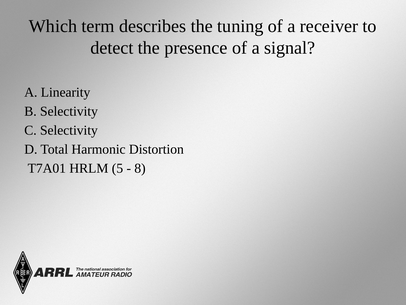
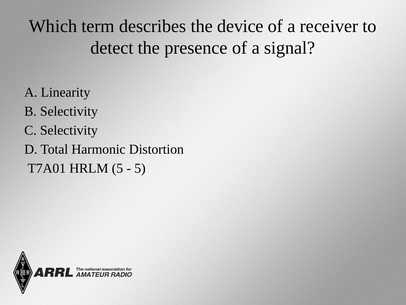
tuning: tuning -> device (240, 26)
8: 8 -> 5 (140, 168)
